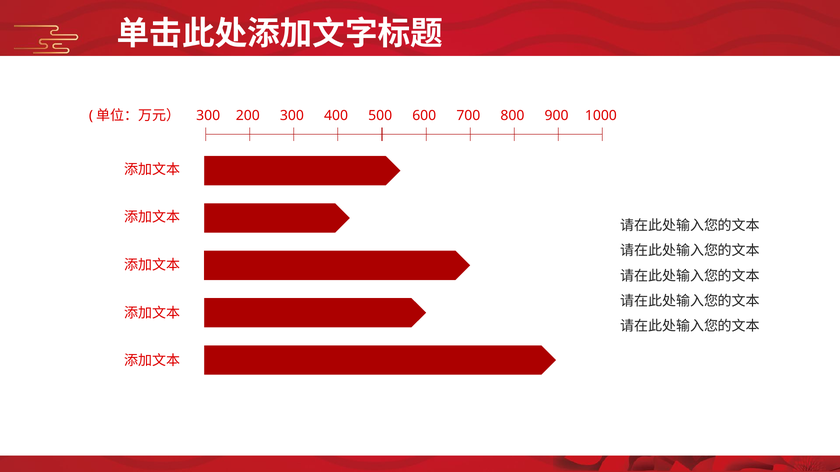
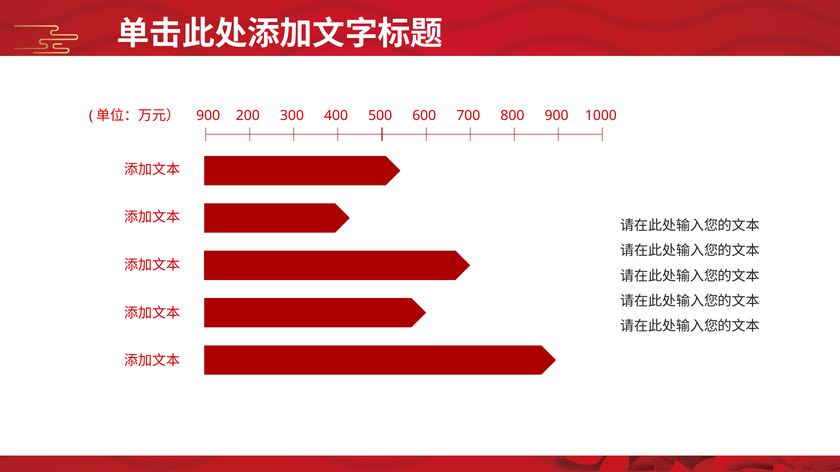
300: 300 -> 900 (208, 116)
